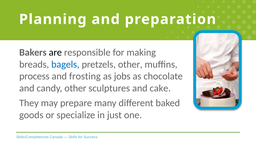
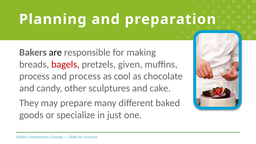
bagels colour: blue -> red (65, 64)
pretzels other: other -> given (130, 64)
and frosting: frosting -> process (85, 76)
jobs: jobs -> cool (122, 76)
